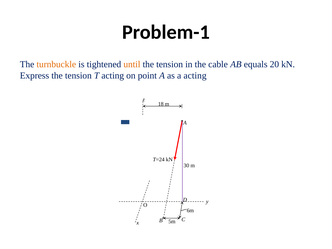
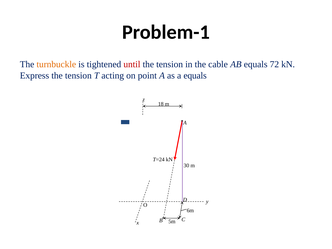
until colour: orange -> red (132, 64)
20: 20 -> 72 (274, 64)
a acting: acting -> equals (195, 75)
